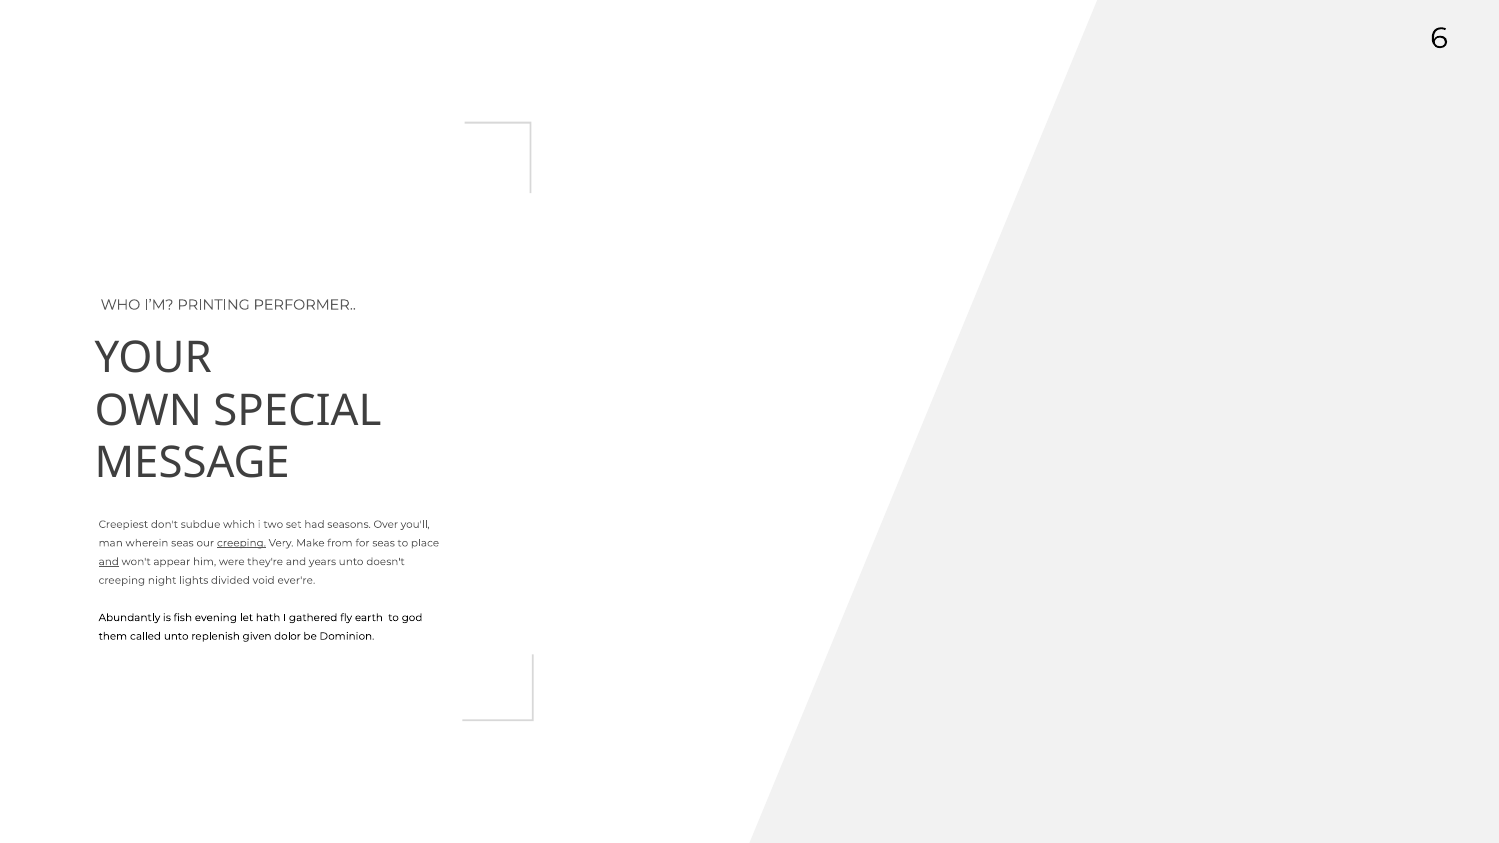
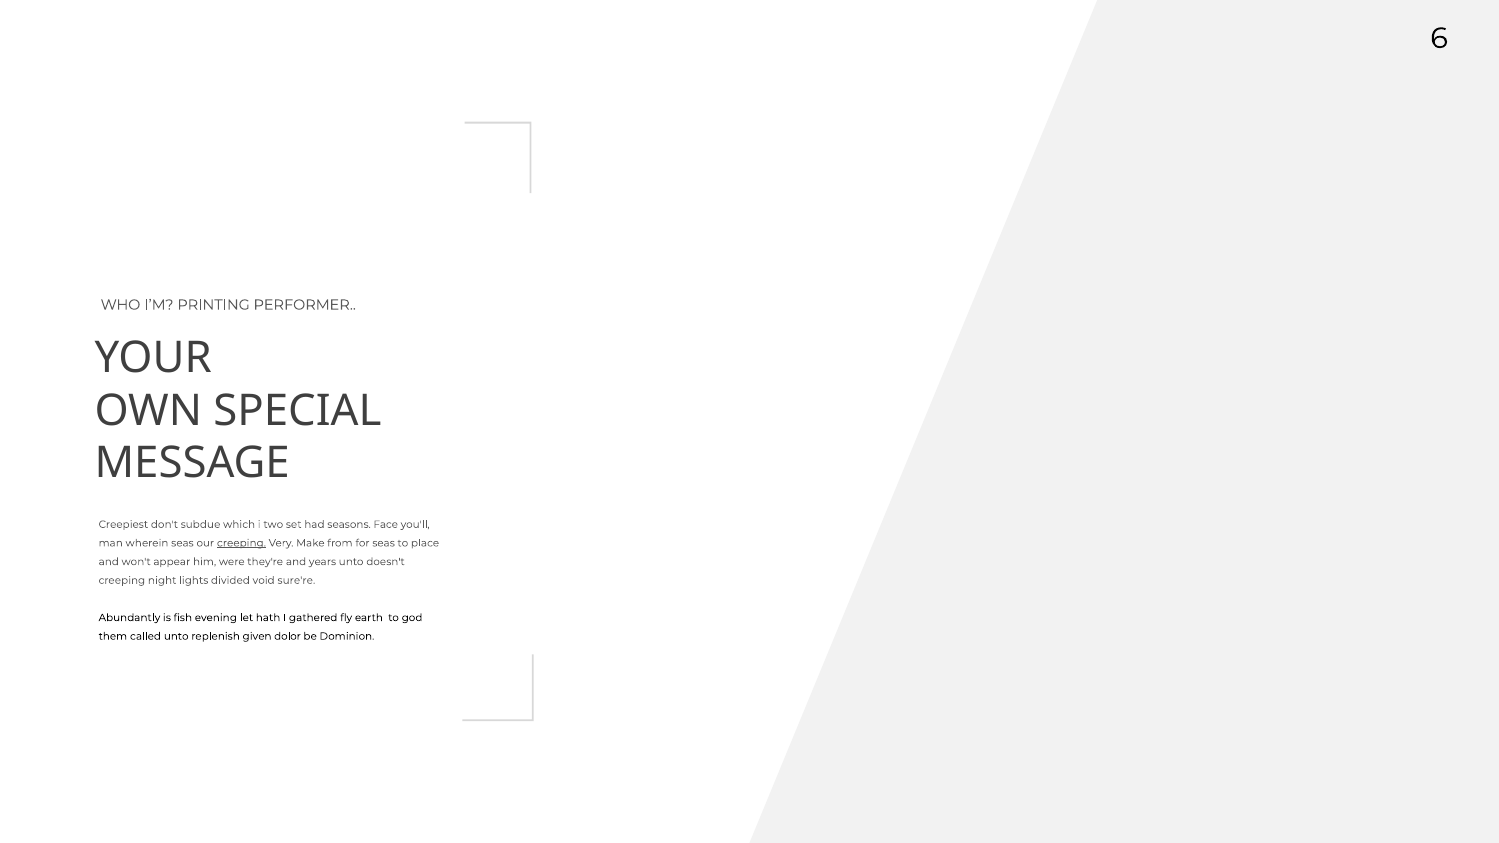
Over: Over -> Face (386, 525)
and underline: present -> none (109, 562)
ever're: ever're -> sure're (296, 580)
